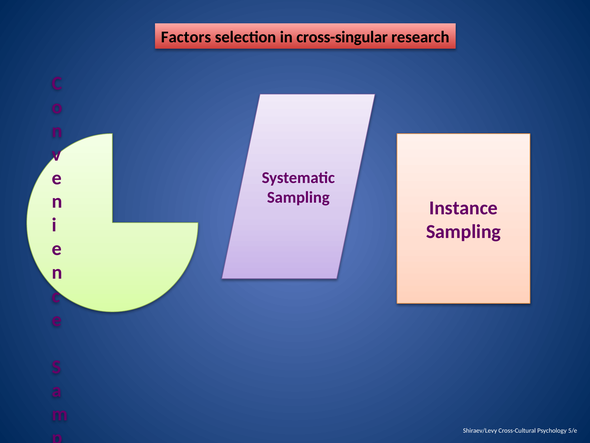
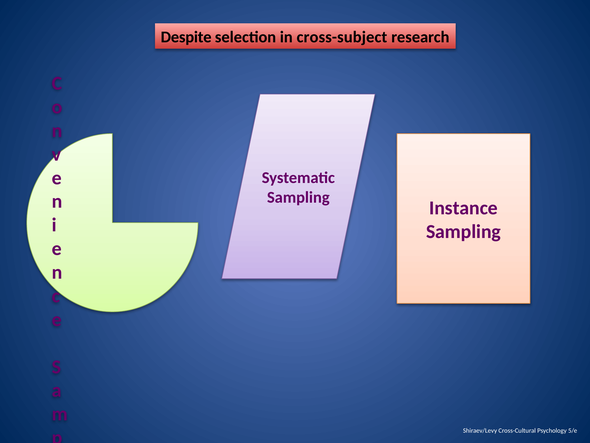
Factors: Factors -> Despite (186, 37)
cross-singular: cross-singular -> cross-subject (342, 37)
